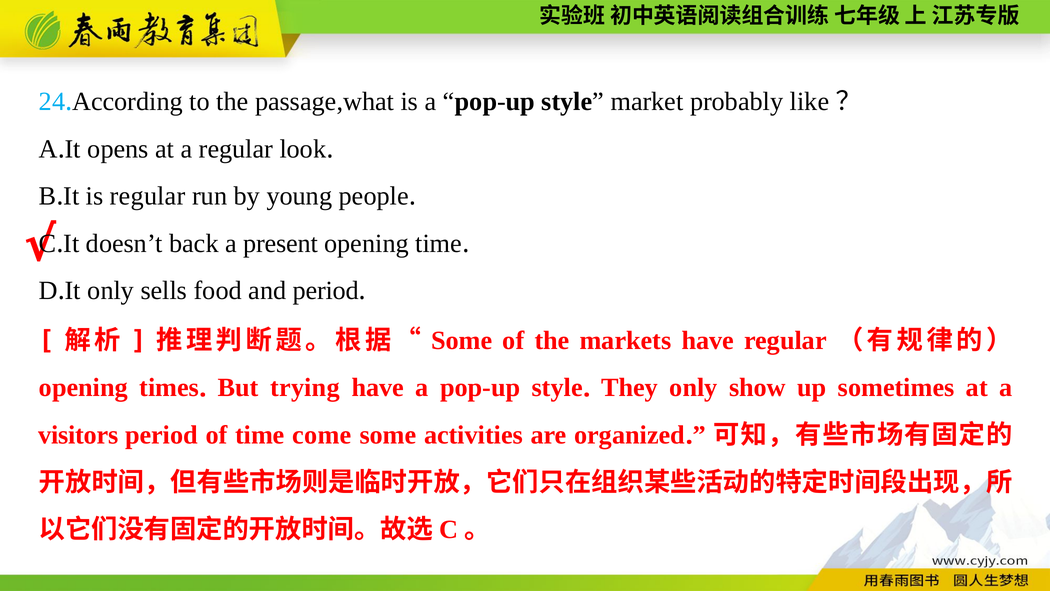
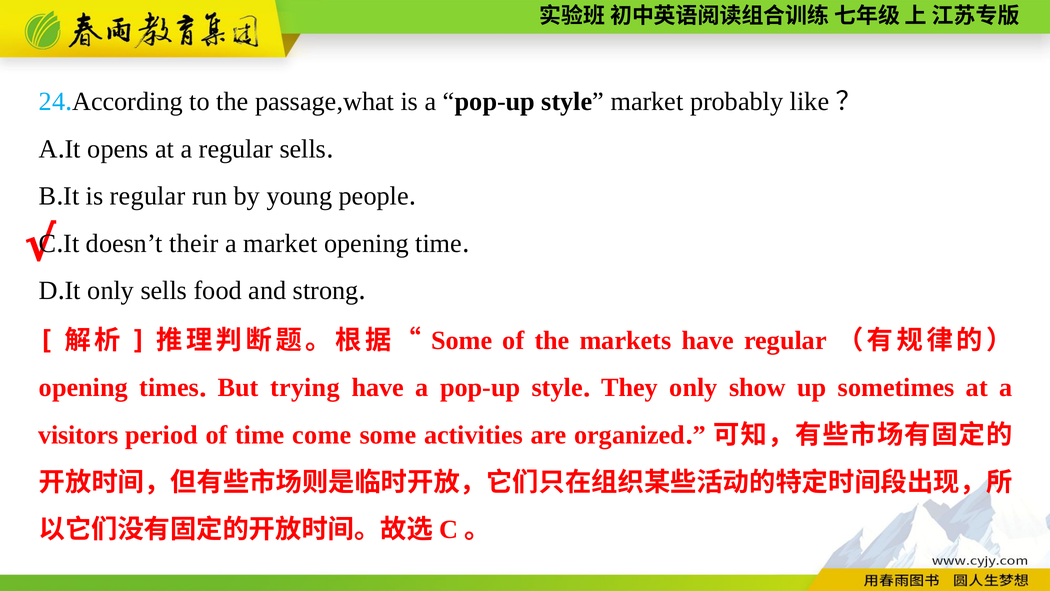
regular look: look -> sells (303, 149)
back: back -> their (194, 243)
a present: present -> market (280, 243)
and period: period -> strong (326, 291)
